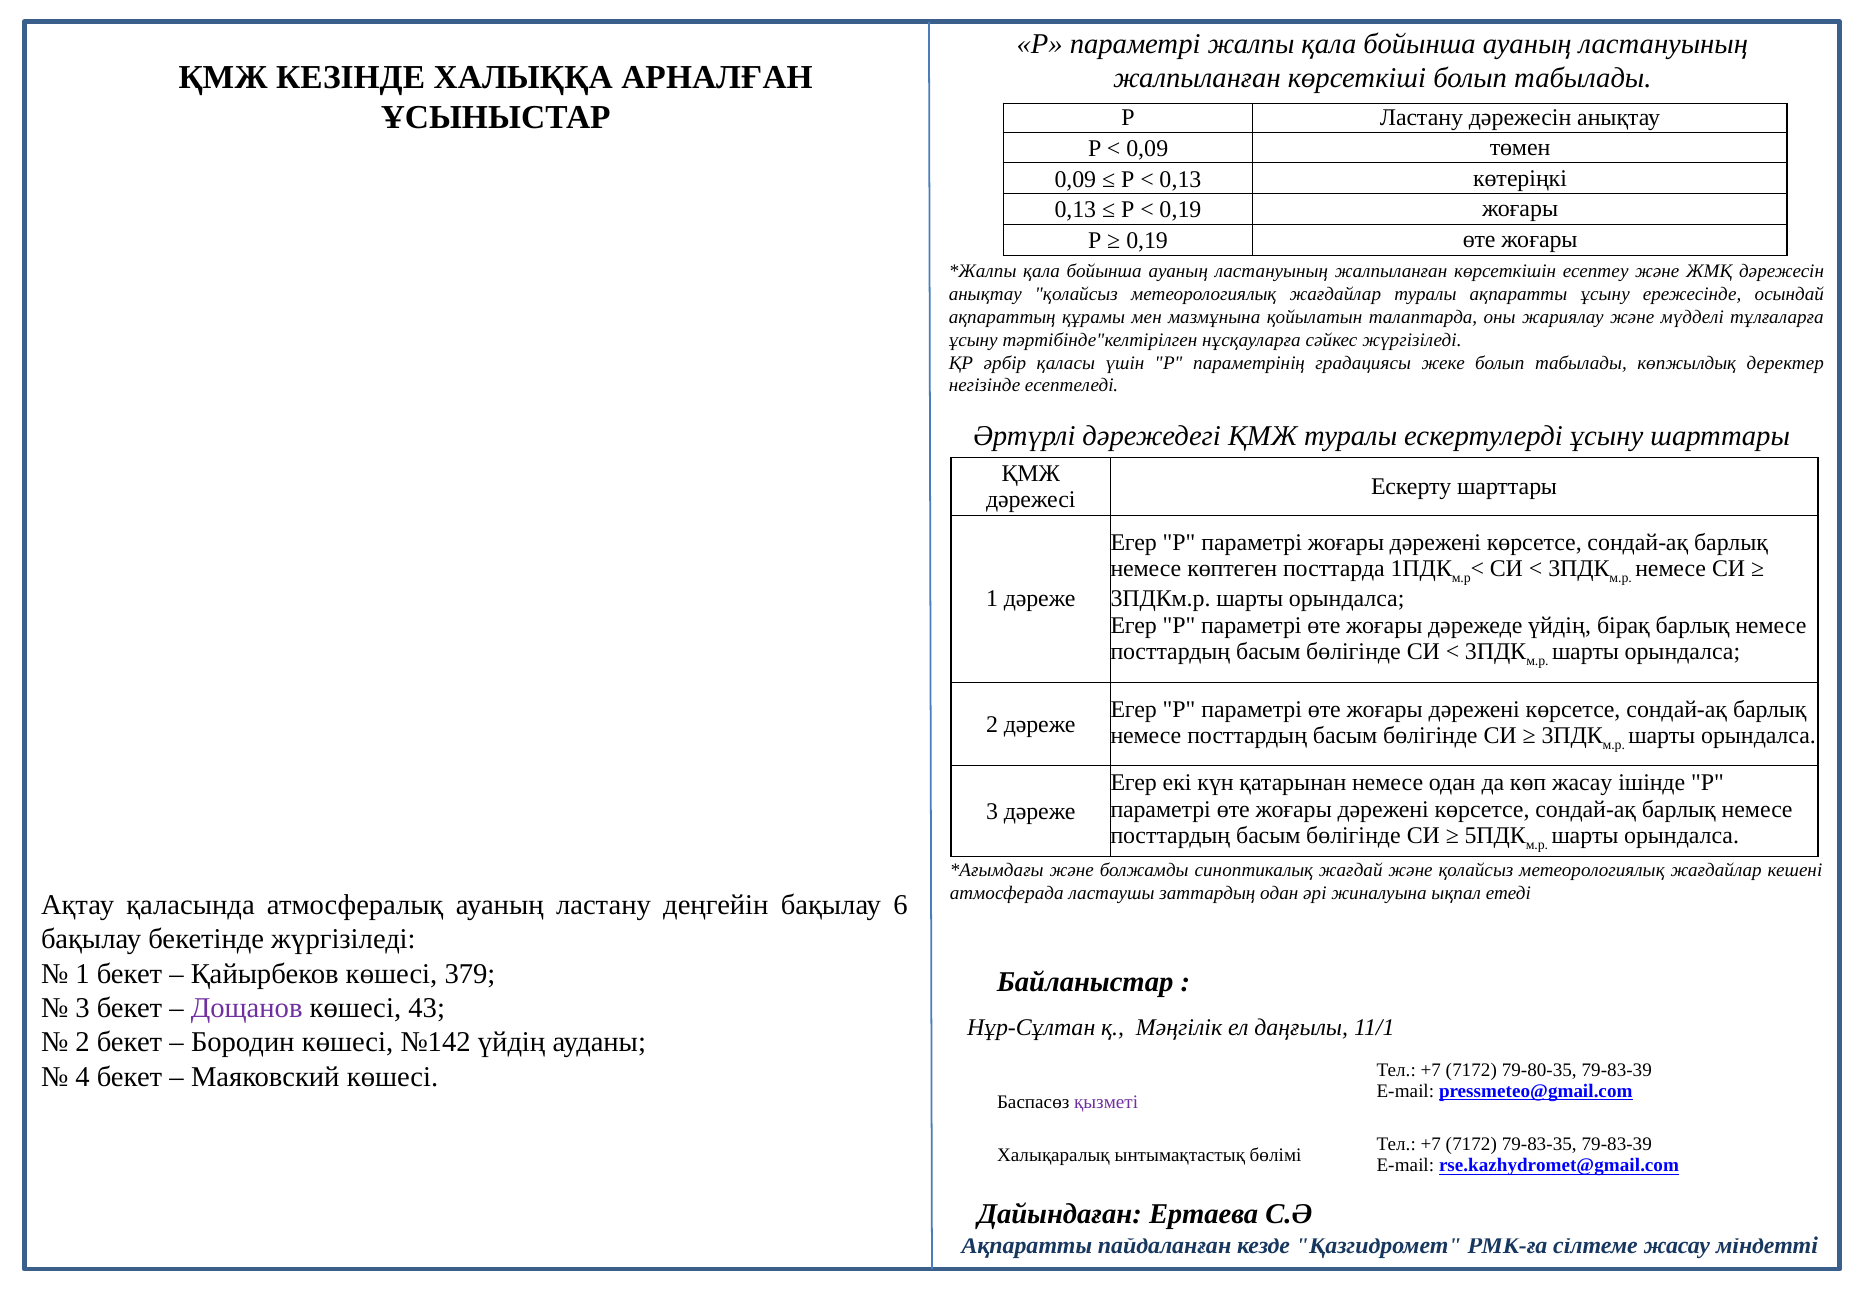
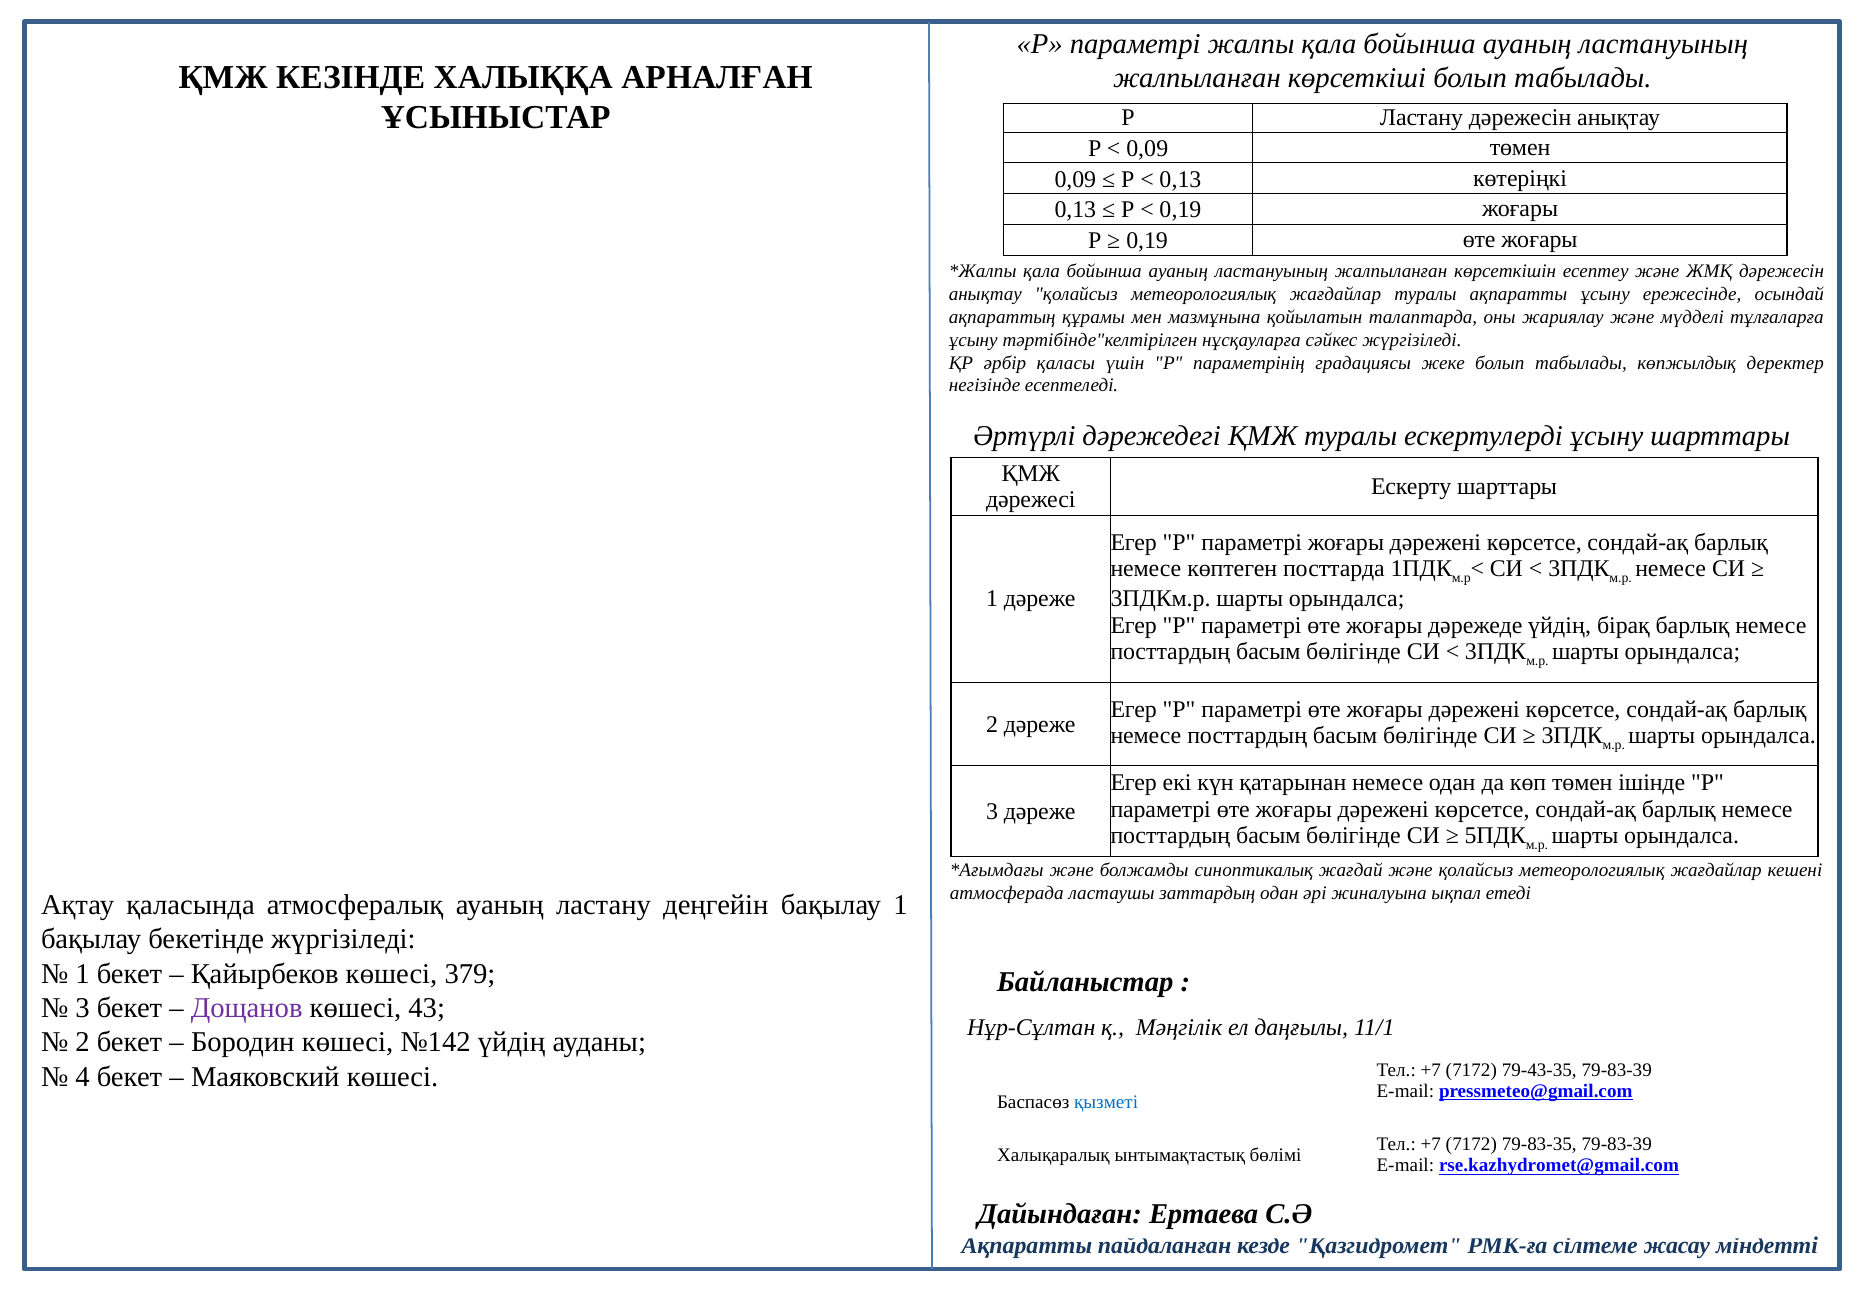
көп жасау: жасау -> төмен (1582, 783)
бақылау 6: 6 -> 1 (900, 904)
79-80-35: 79-80-35 -> 79-43-35 (1539, 1069)
қызметі colour: purple -> blue (1106, 1101)
